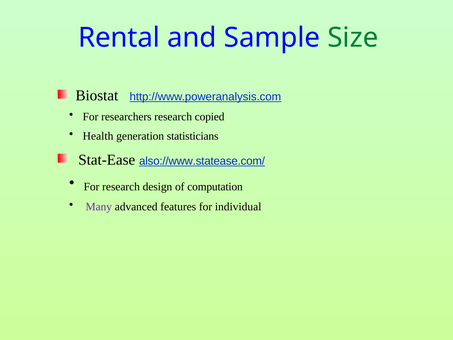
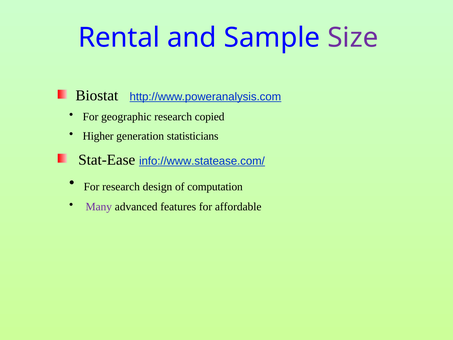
Size colour: green -> purple (353, 38)
researchers: researchers -> geographic (126, 117)
Health: Health -> Higher (98, 136)
also://www.statease.com/: also://www.statease.com/ -> info://www.statease.com/ (202, 161)
individual: individual -> affordable (238, 206)
